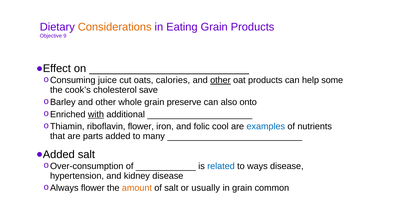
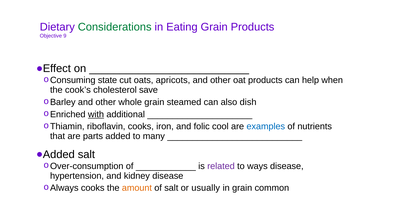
Considerations colour: orange -> green (115, 27)
juice: juice -> state (107, 80)
calories: calories -> apricots (173, 80)
other underline: present -> none (220, 80)
some: some -> when (332, 80)
preserve: preserve -> steamed (184, 102)
onto: onto -> dish (248, 102)
riboflavin flower: flower -> cooks (141, 127)
related colour: blue -> purple (221, 166)
flower: flower -> cooks (93, 188)
